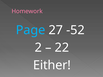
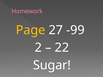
Page colour: light blue -> yellow (31, 30)
-52: -52 -> -99 (75, 30)
Either: Either -> Sugar (52, 65)
